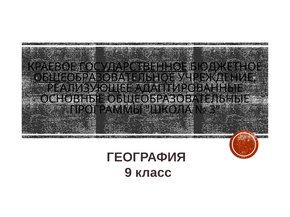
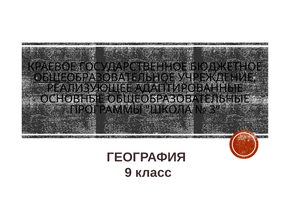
ГОСУДАРСТВЕННОЕ underline: present -> none (133, 67)
